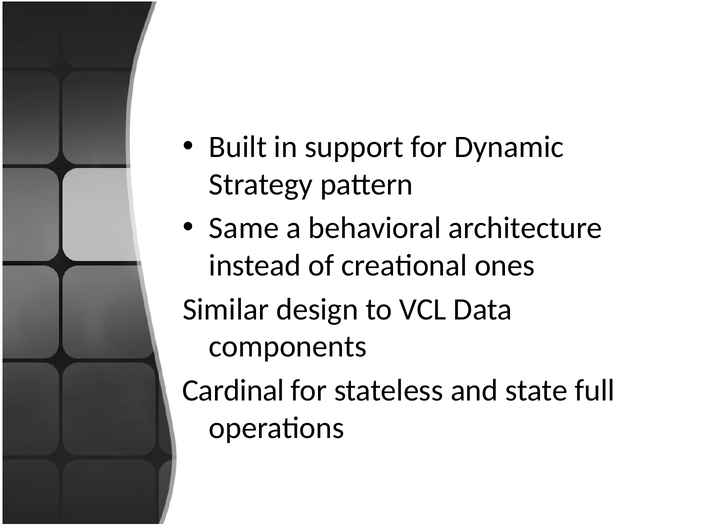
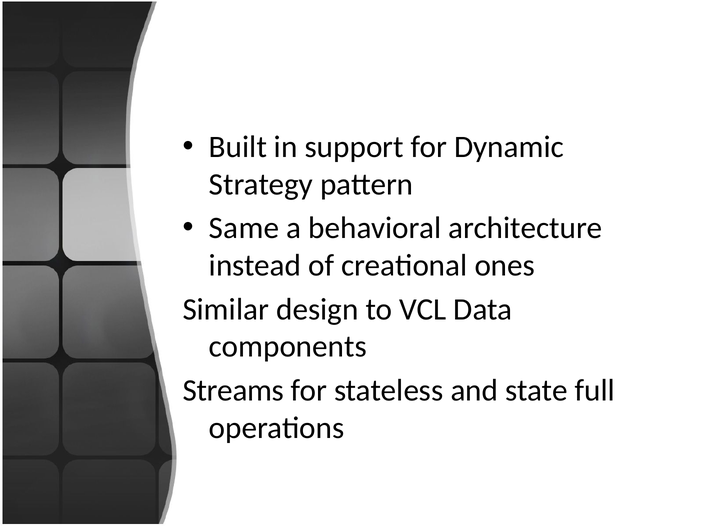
Cardinal: Cardinal -> Streams (233, 391)
